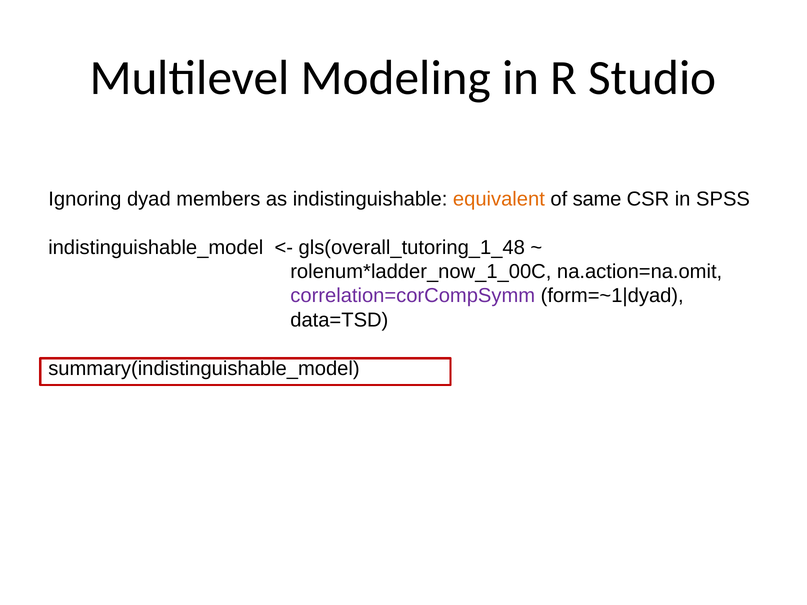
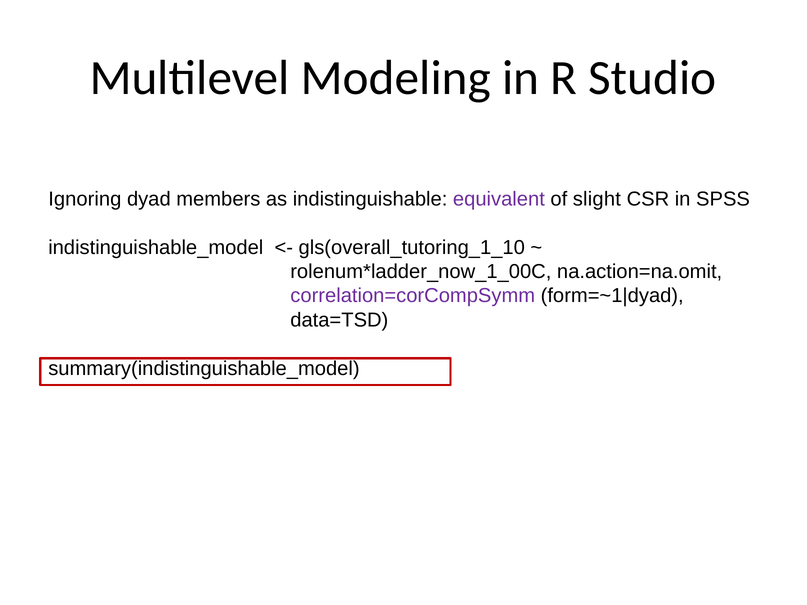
equivalent colour: orange -> purple (499, 199)
same: same -> slight (597, 199)
gls(overall_tutoring_1_48: gls(overall_tutoring_1_48 -> gls(overall_tutoring_1_10 (412, 247)
